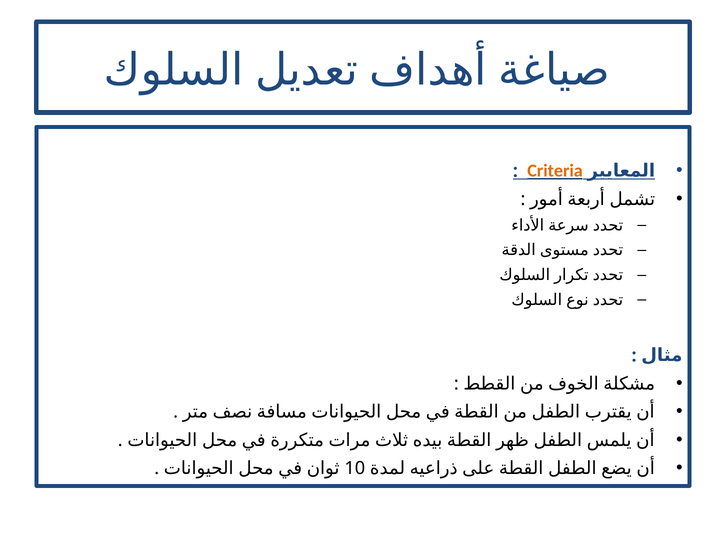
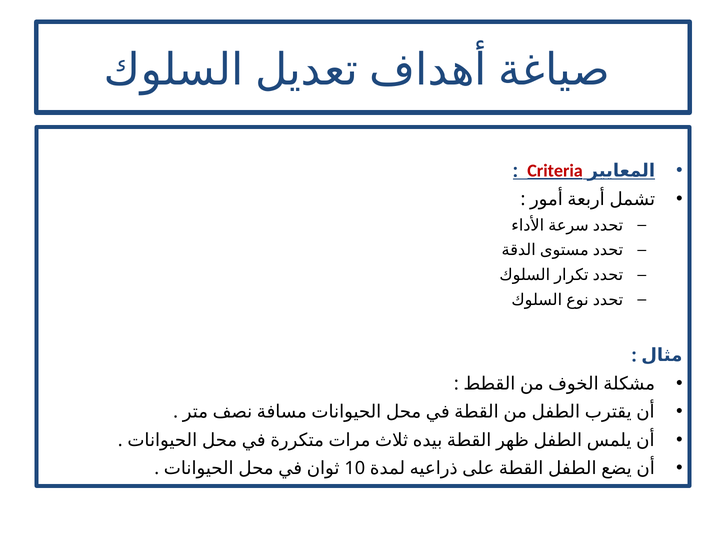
Criteria colour: orange -> red (555, 171)
